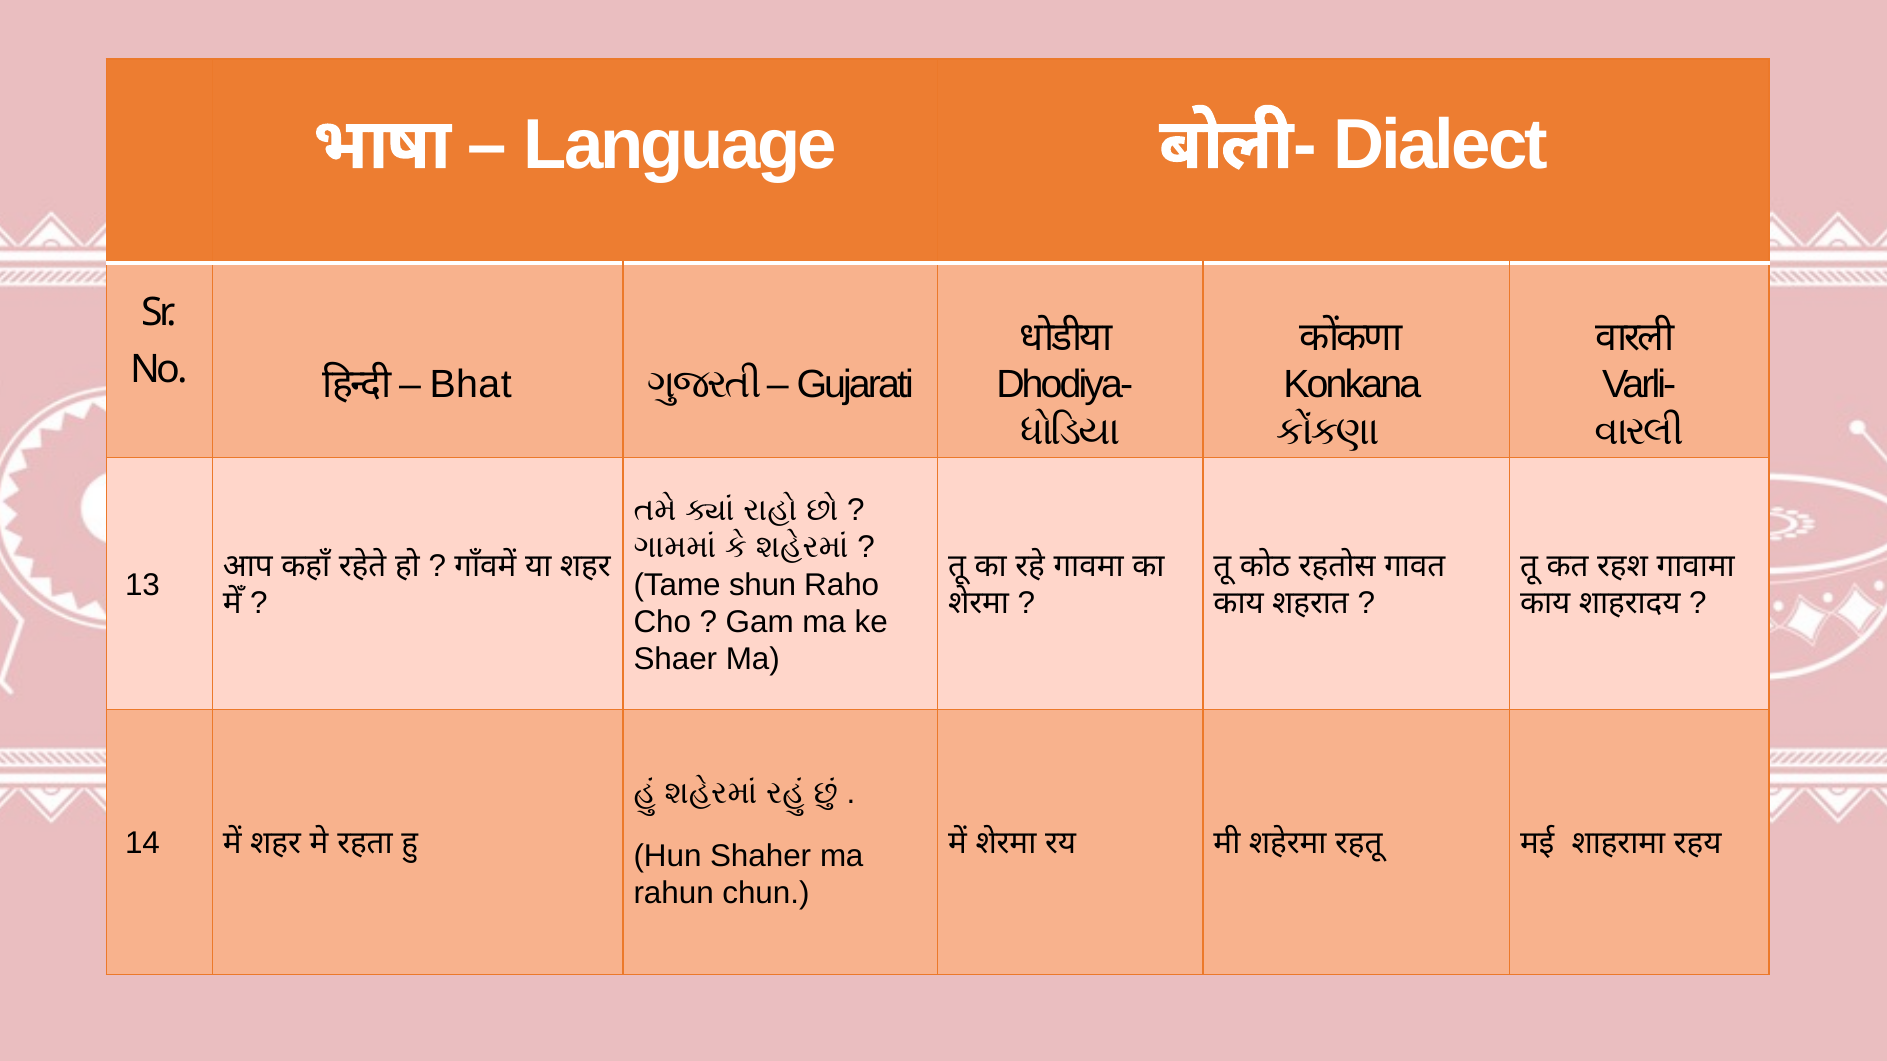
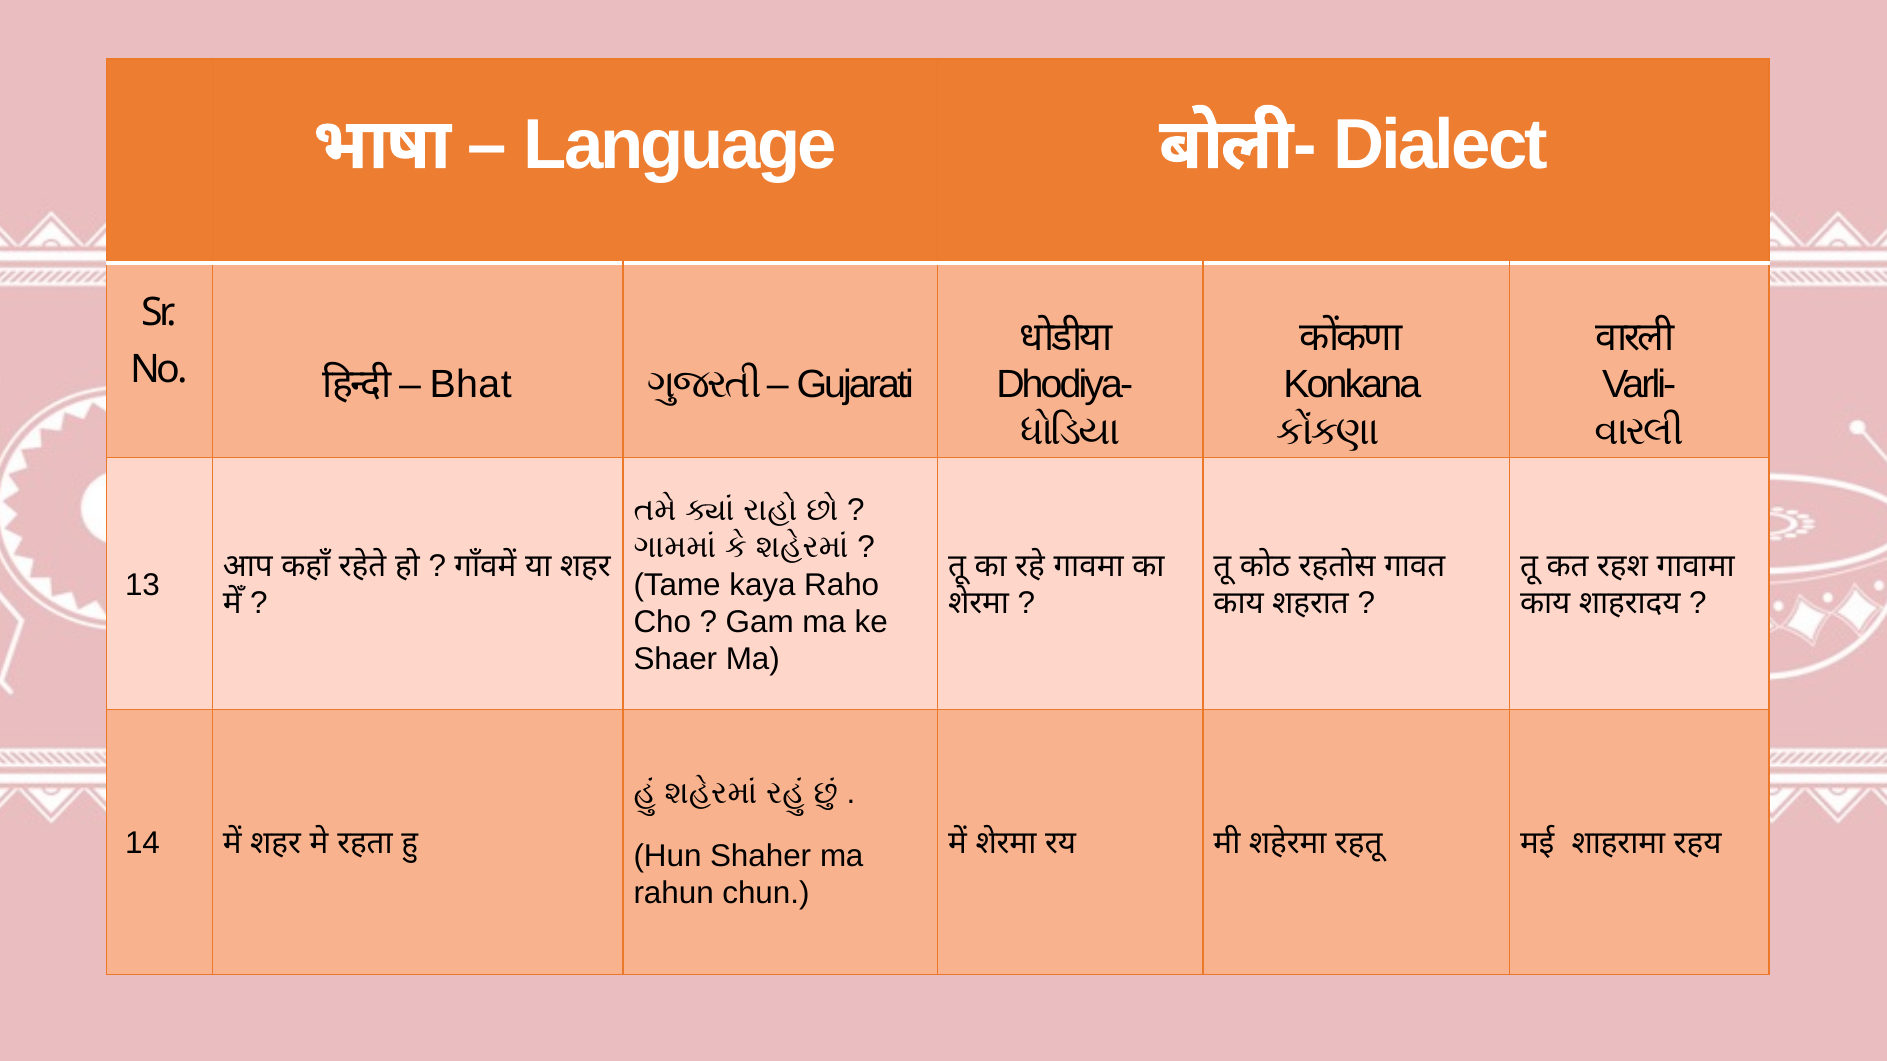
shun: shun -> kaya (762, 585)
